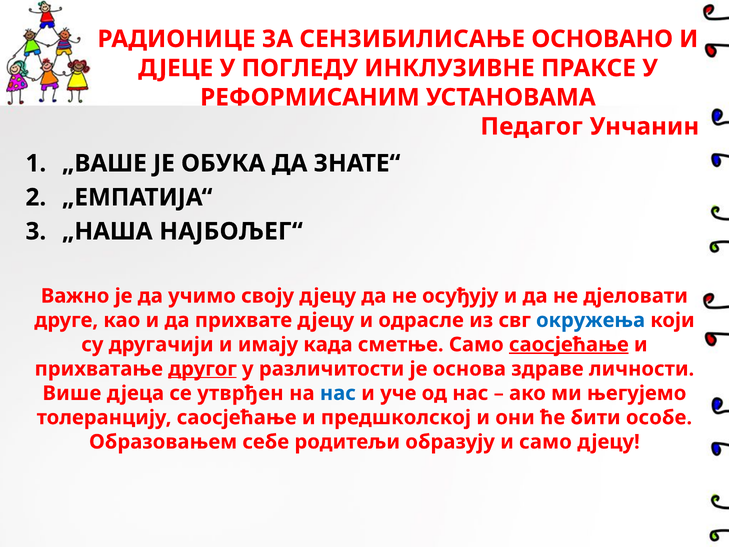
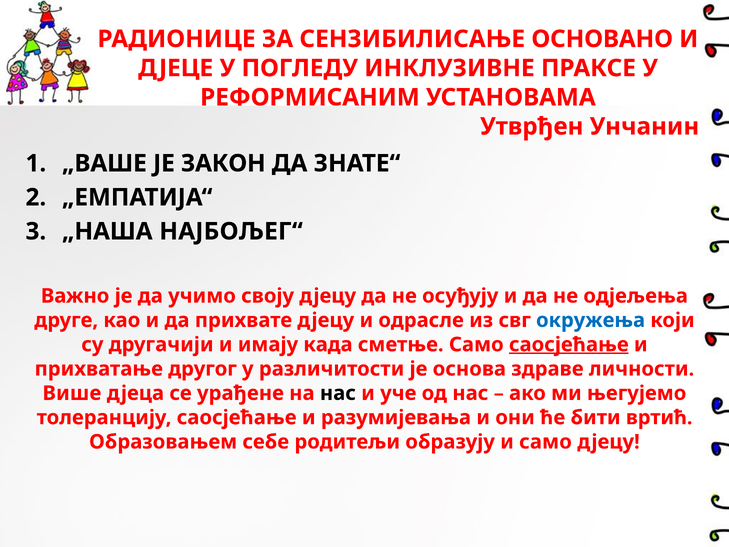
Педагог: Педагог -> Утврђен (532, 126)
ОБУКА: ОБУКА -> ЗАКОН (223, 163)
дјеловати: дјеловати -> одјељења (636, 296)
другог underline: present -> none (203, 369)
утврђен: утврђен -> урађене (240, 393)
нас colour: blue -> black (338, 393)
предшколској: предшколској -> разумијевања (396, 417)
особе: особе -> вртић (659, 417)
